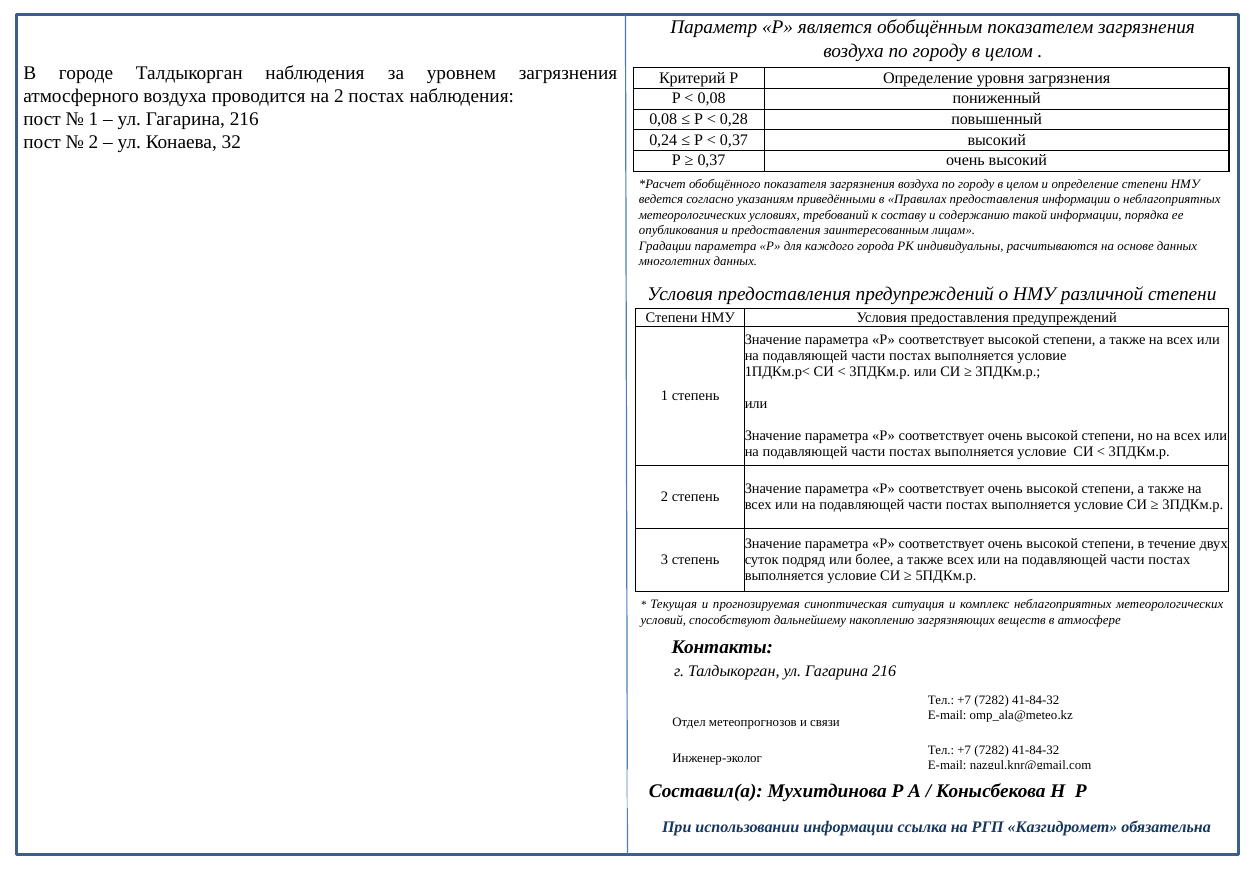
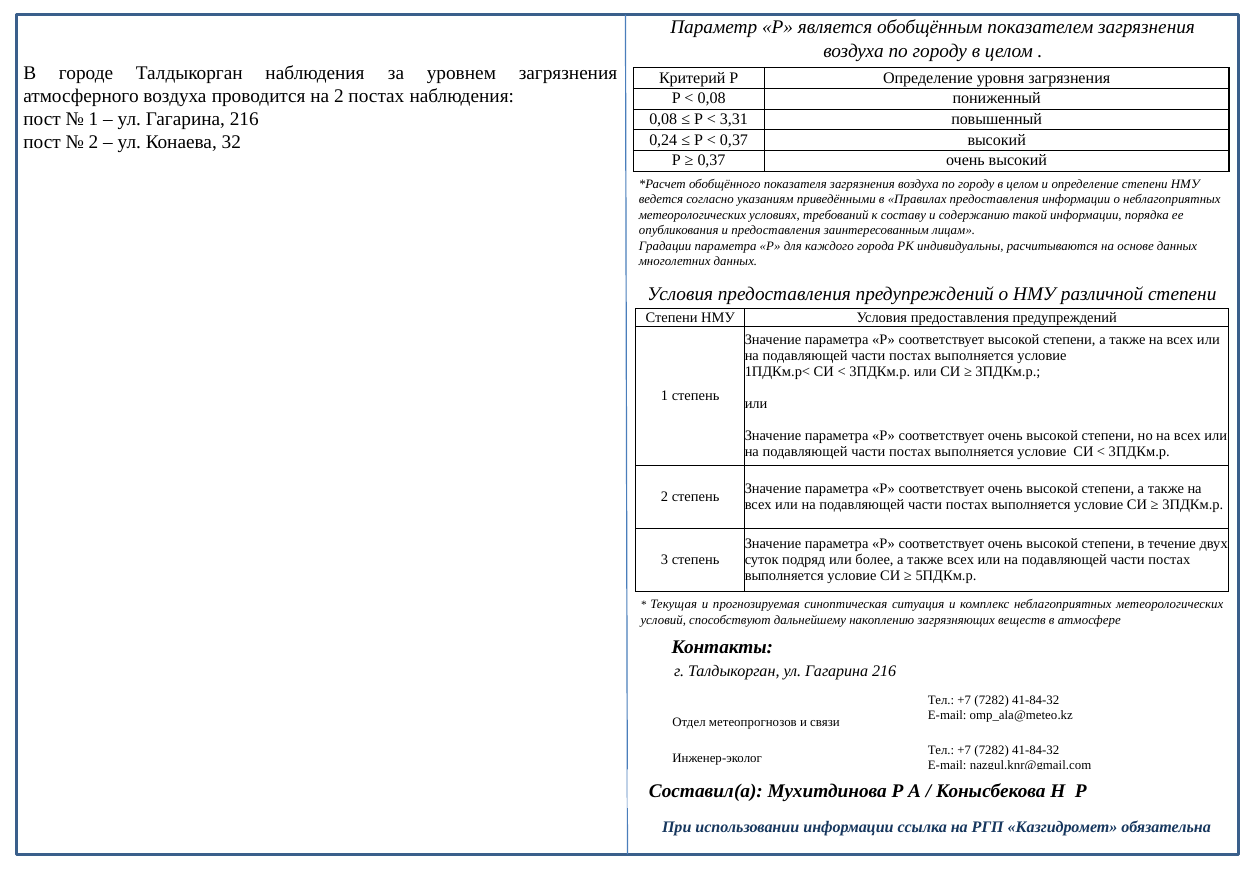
0,28: 0,28 -> 3,31 (734, 119)
